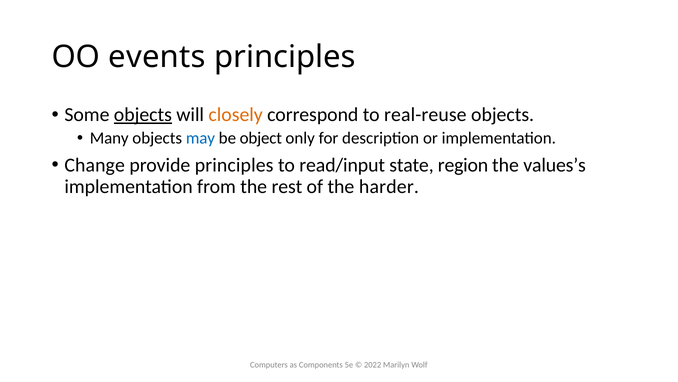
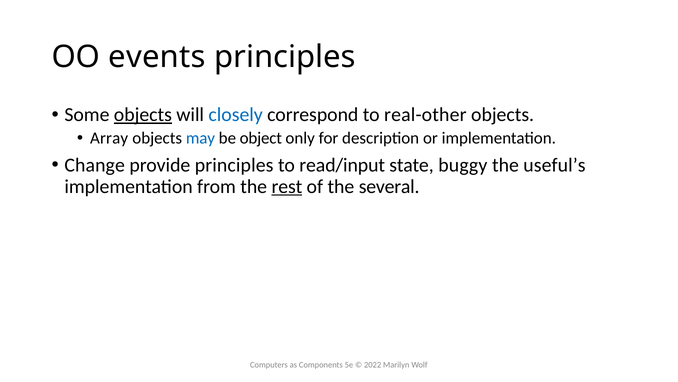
closely colour: orange -> blue (236, 115)
real-reuse: real-reuse -> real-other (425, 115)
Many: Many -> Array (109, 138)
region: region -> buggy (463, 165)
values’s: values’s -> useful’s (554, 165)
rest underline: none -> present (287, 186)
harder: harder -> several (389, 186)
